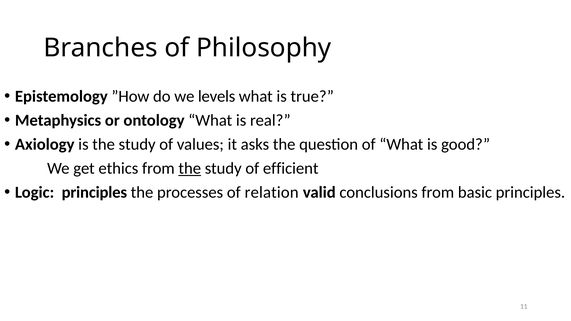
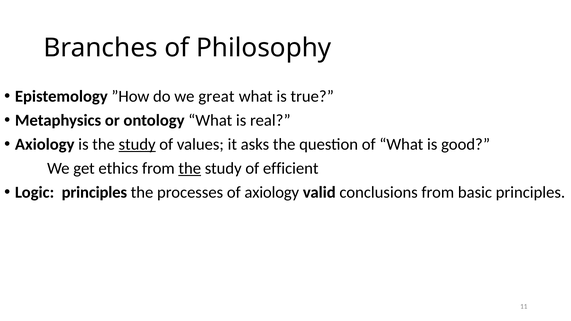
levels: levels -> great (216, 97)
study underline: none -> present (137, 144)
of relation: relation -> axiology (272, 192)
